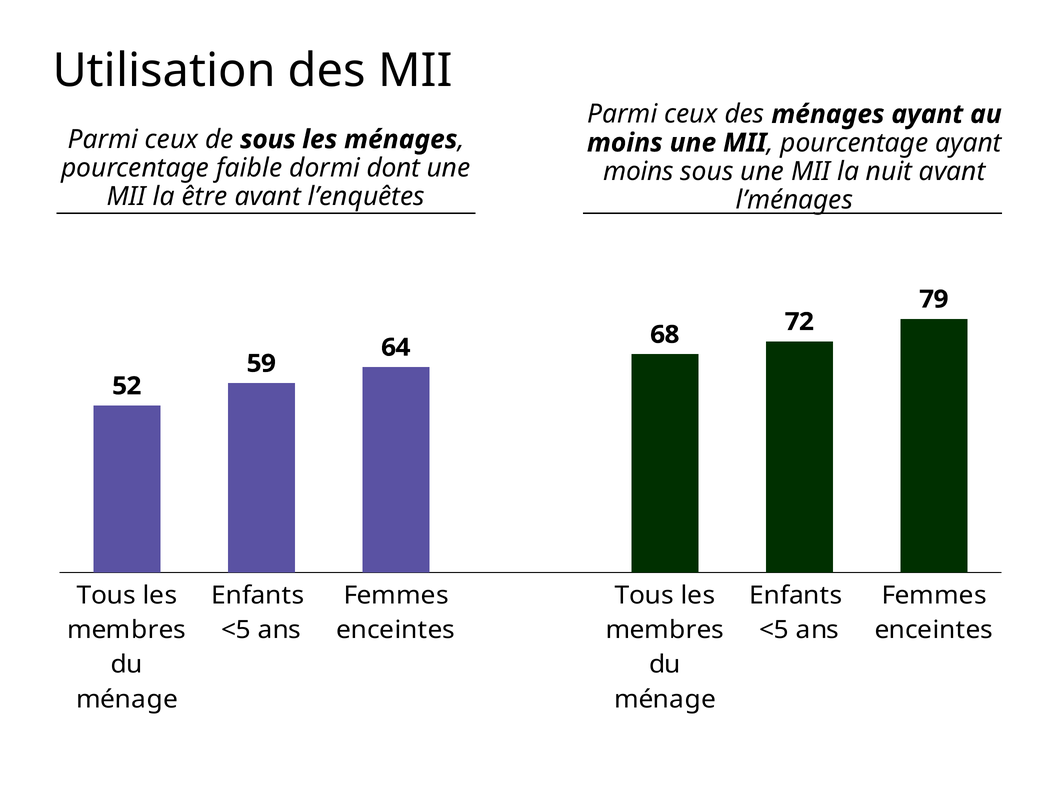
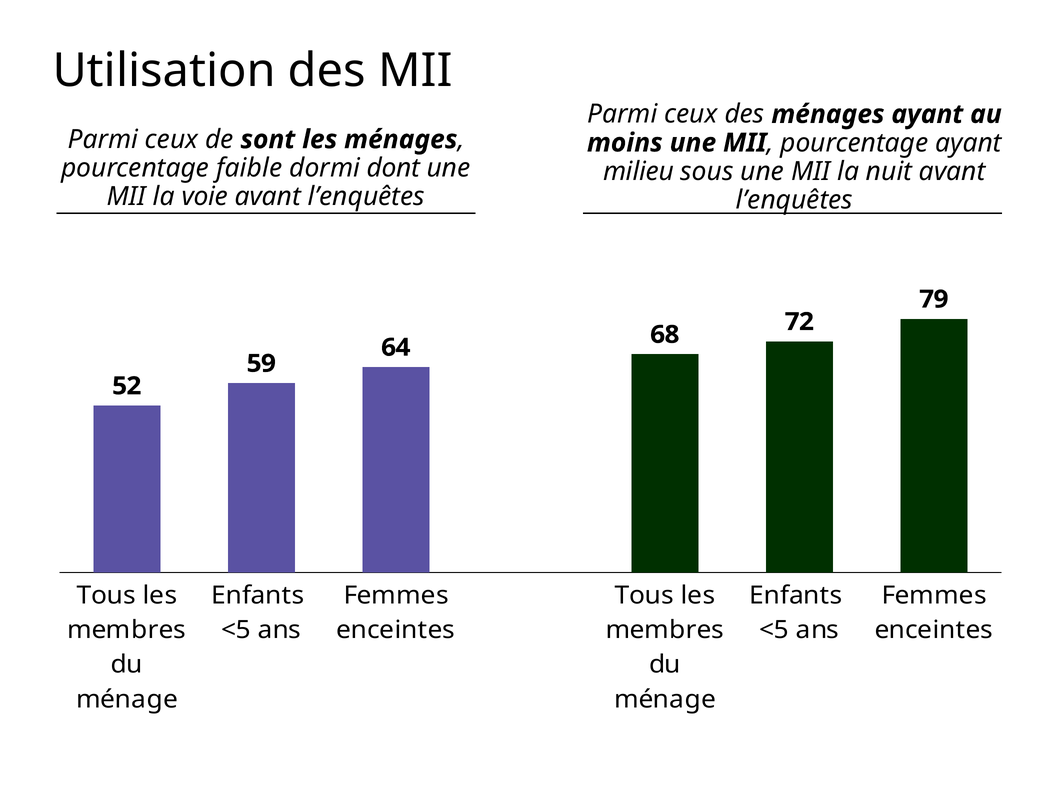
de sous: sous -> sont (268, 140)
moins: moins -> milieu (639, 171)
être: être -> voie (205, 197)
l’ménages: l’ménages -> l’enquêtes (794, 200)
